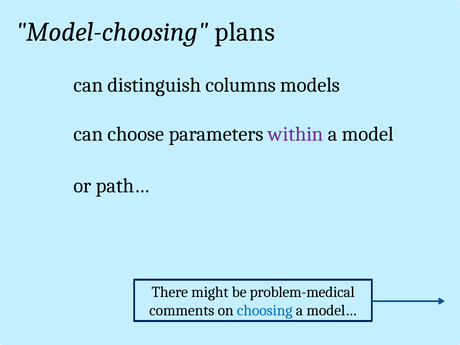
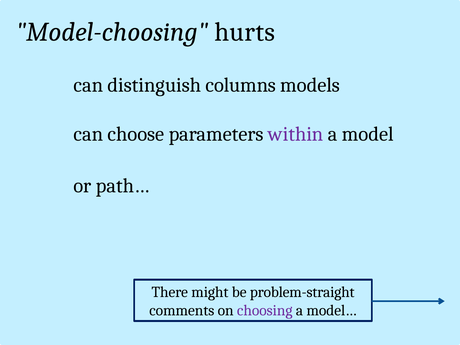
plans: plans -> hurts (245, 32)
problem-medical: problem-medical -> problem-straight (302, 292)
choosing colour: blue -> purple (265, 311)
